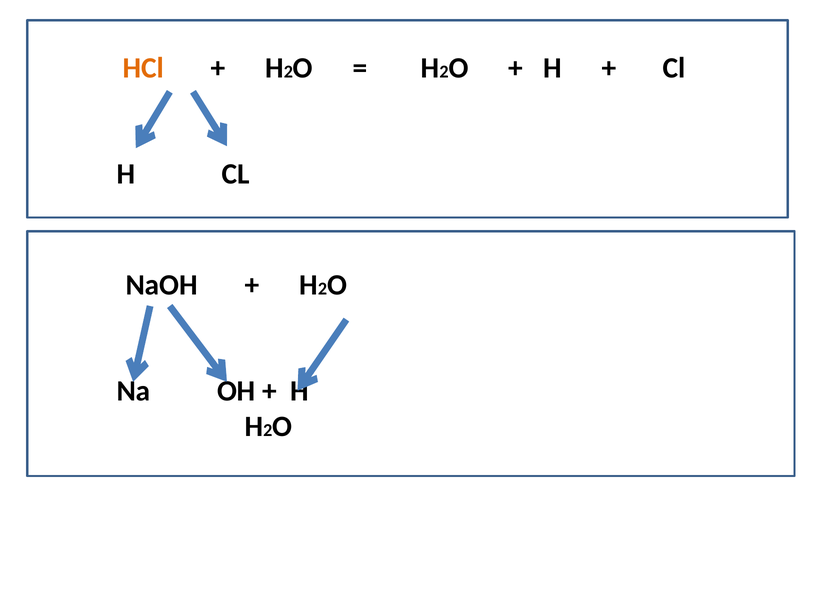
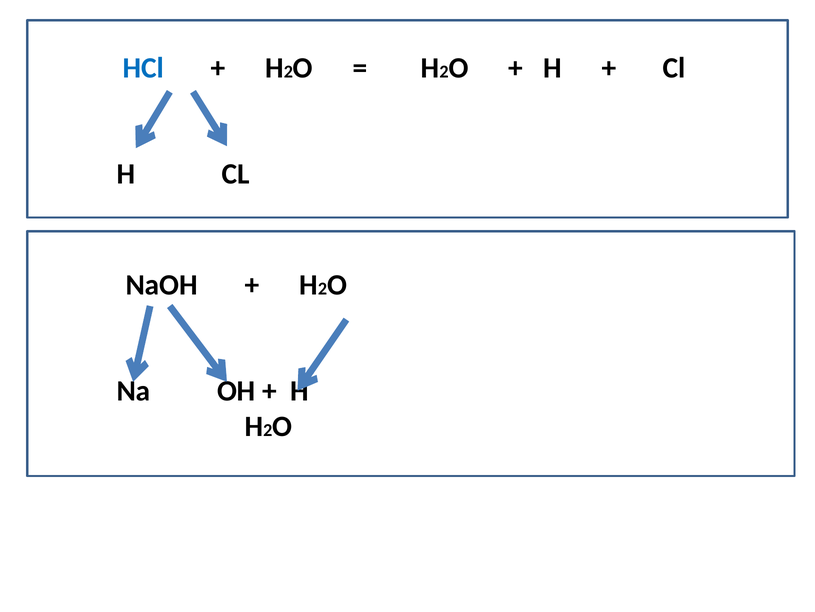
HCl colour: orange -> blue (143, 68)
